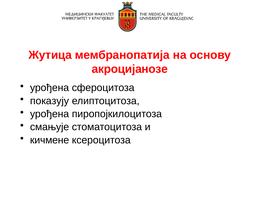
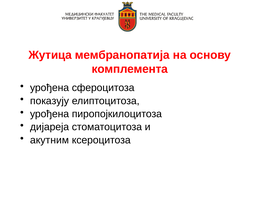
акроцијанозе: акроцијанозе -> комплемента (130, 69)
смањује: смањује -> дијареја (50, 127)
кичмене: кичмене -> акутним (49, 140)
